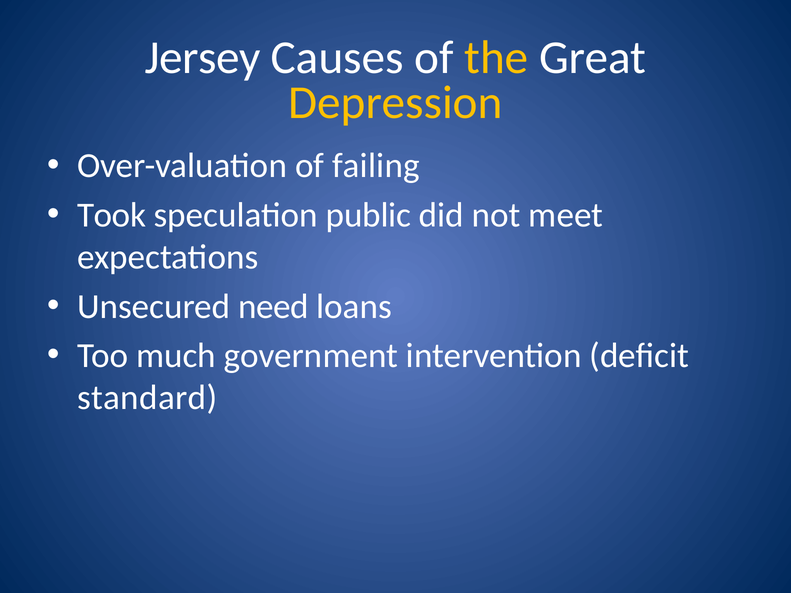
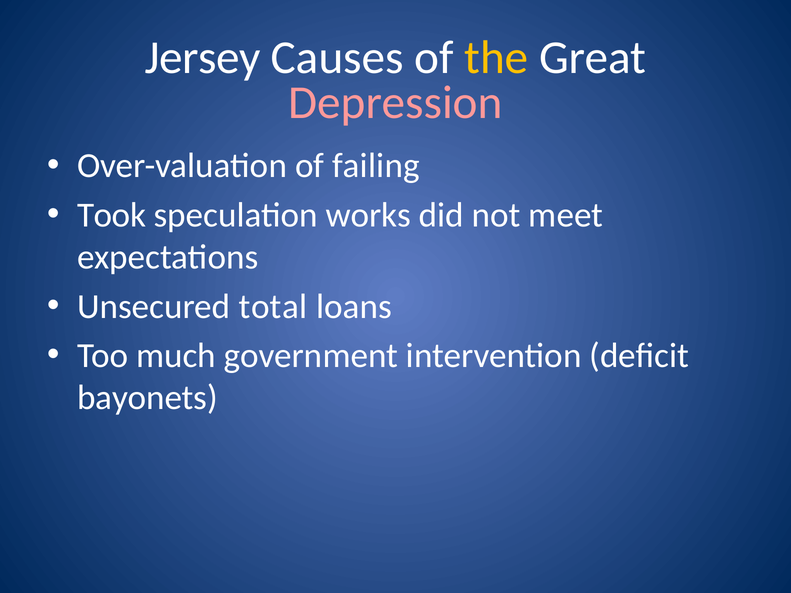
Depression colour: yellow -> pink (396, 103)
public: public -> works (368, 215)
need: need -> total (273, 307)
standard: standard -> bayonets (147, 398)
